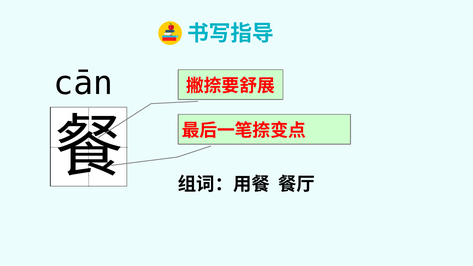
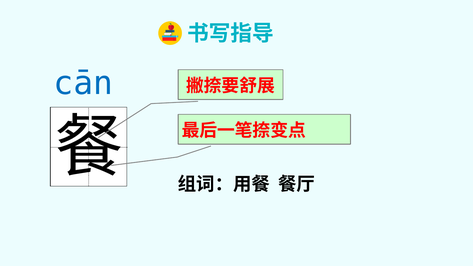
cān colour: black -> blue (83, 83)
